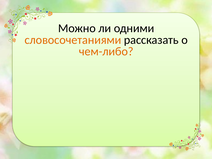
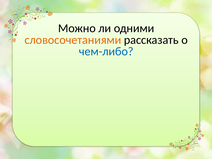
чем-либо colour: orange -> blue (106, 51)
